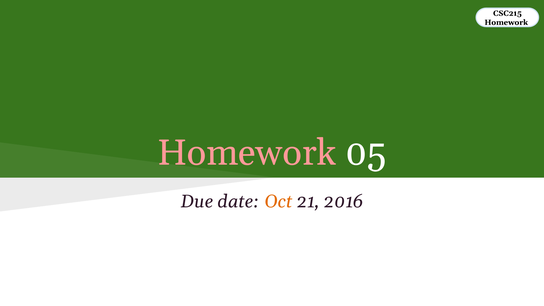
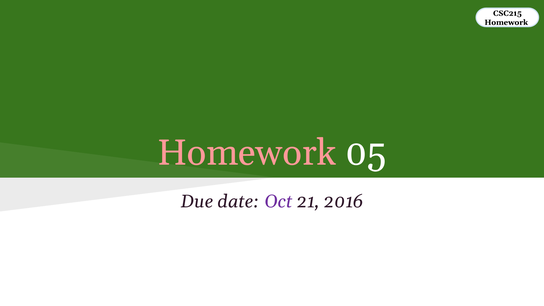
Oct colour: orange -> purple (278, 202)
